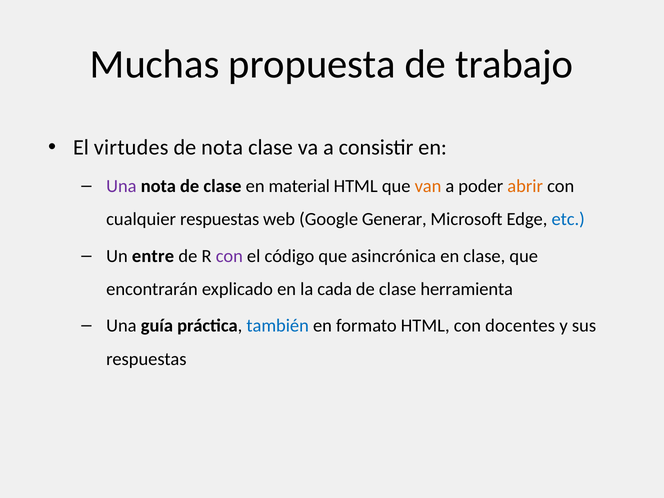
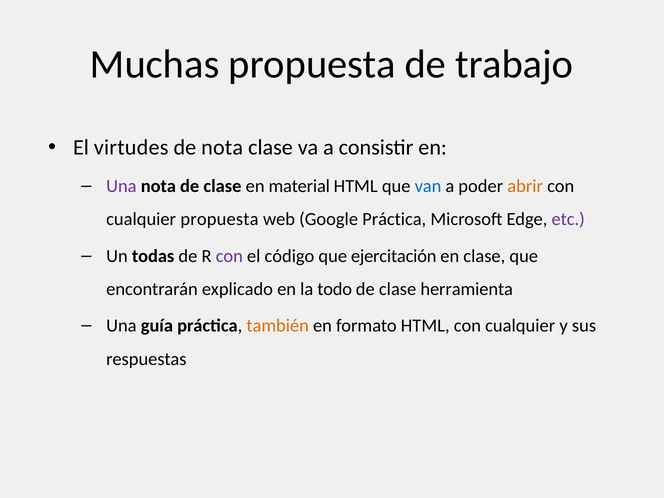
van colour: orange -> blue (428, 186)
cualquier respuestas: respuestas -> propuesta (219, 219)
Google Generar: Generar -> Práctica (394, 219)
etc colour: blue -> purple (568, 219)
entre: entre -> todas (153, 256)
asincrónica: asincrónica -> ejercitación (394, 256)
cada: cada -> todo (335, 289)
también colour: blue -> orange (278, 326)
HTML con docentes: docentes -> cualquier (520, 326)
